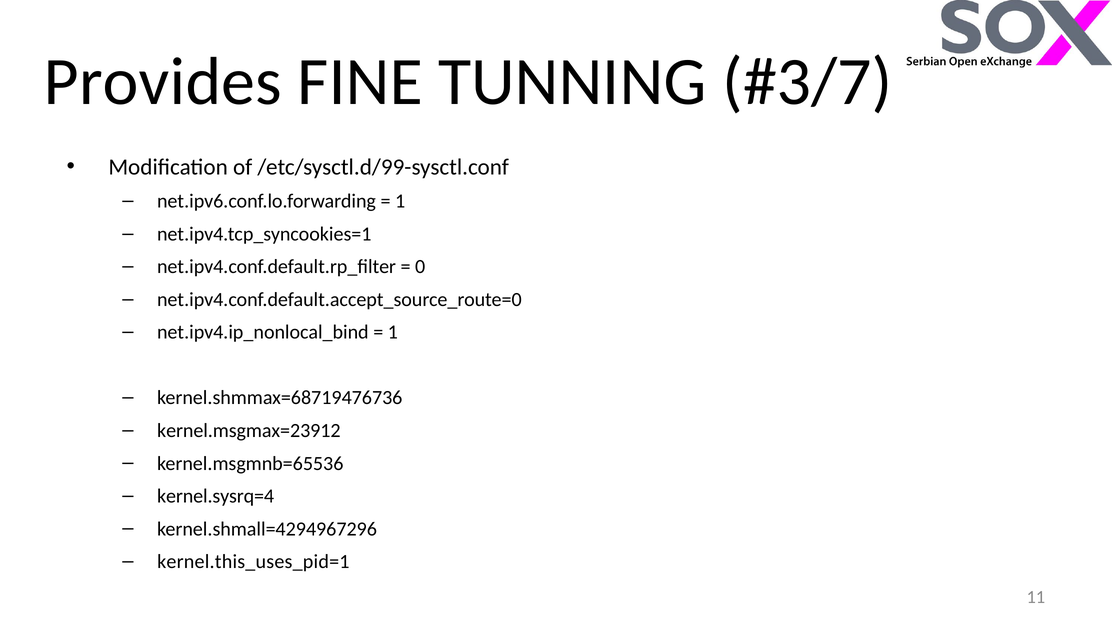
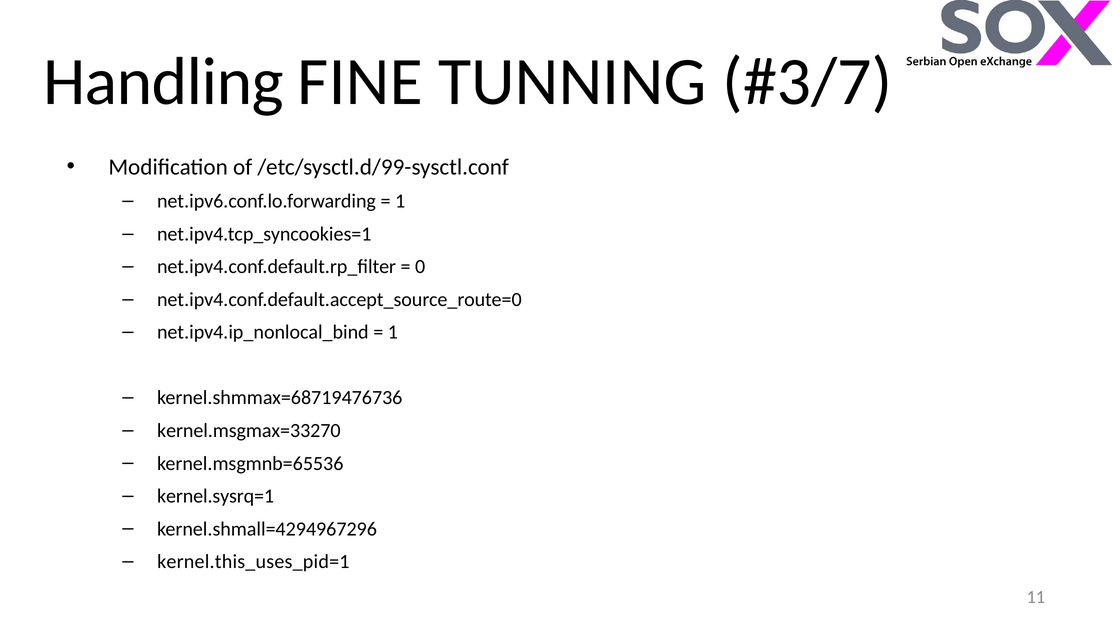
Provides: Provides -> Handling (163, 82)
kernel.msgmax=23912: kernel.msgmax=23912 -> kernel.msgmax=33270 (249, 431)
kernel.sysrq=4: kernel.sysrq=4 -> kernel.sysrq=1 (216, 497)
